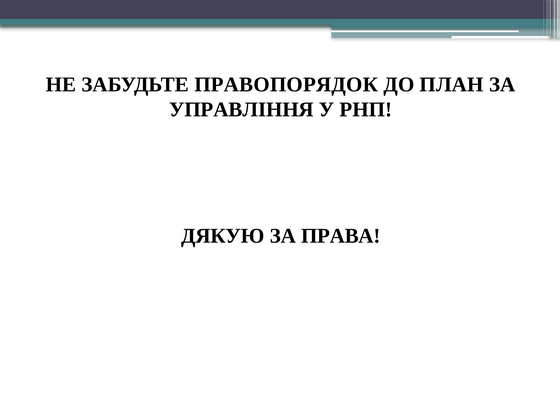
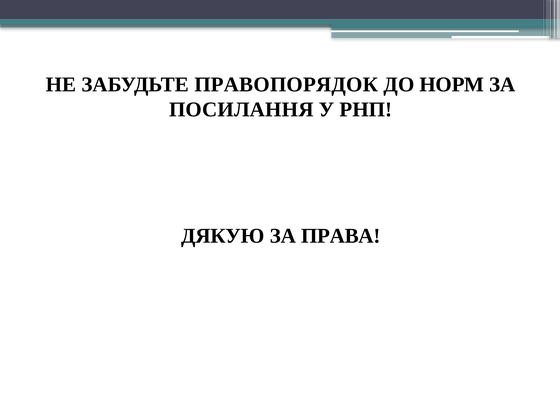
ПЛАН: ПЛАН -> НОРМ (452, 84)
УПРАВЛІННЯ: УПРАВЛІННЯ -> ПОСИЛАННЯ (241, 110)
